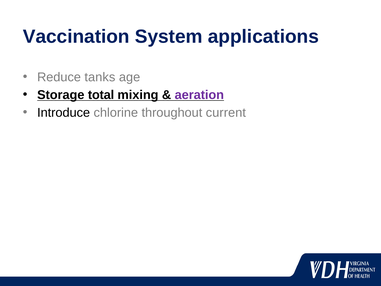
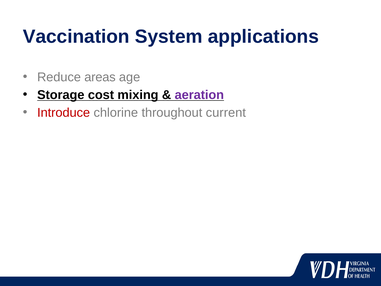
tanks: tanks -> areas (100, 77)
total: total -> cost (101, 95)
Introduce colour: black -> red (64, 113)
